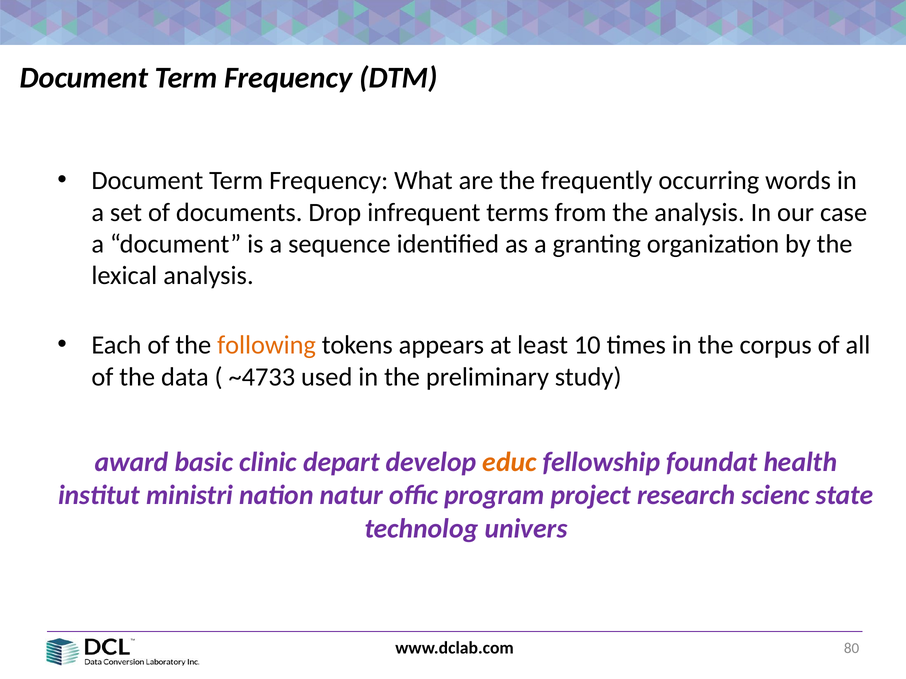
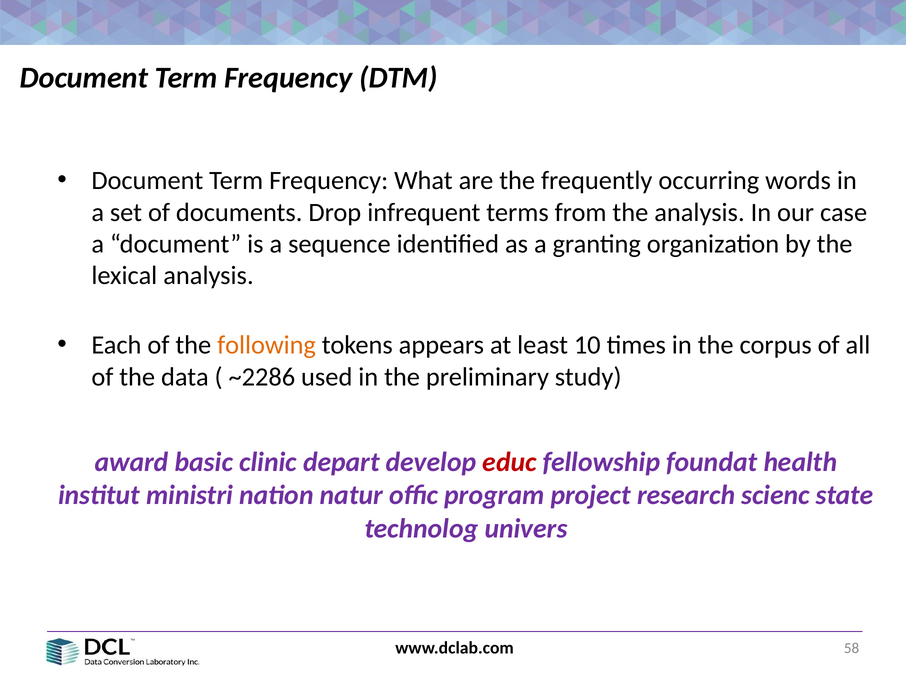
~4733: ~4733 -> ~2286 (262, 377)
educ colour: orange -> red (510, 462)
80: 80 -> 58 (852, 649)
